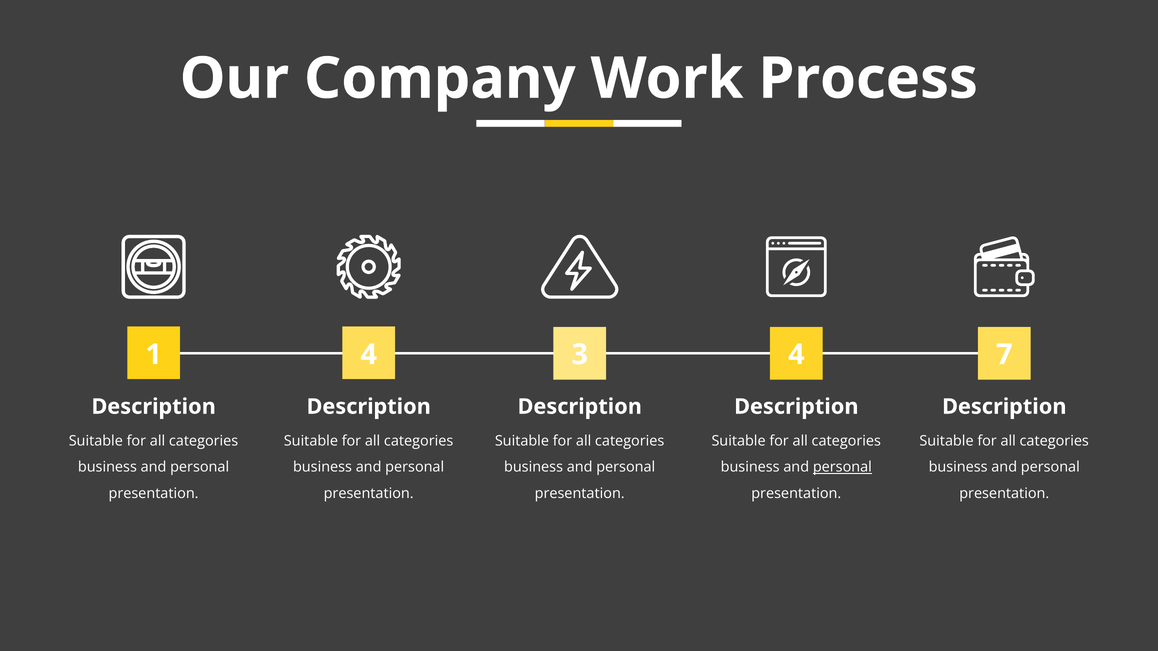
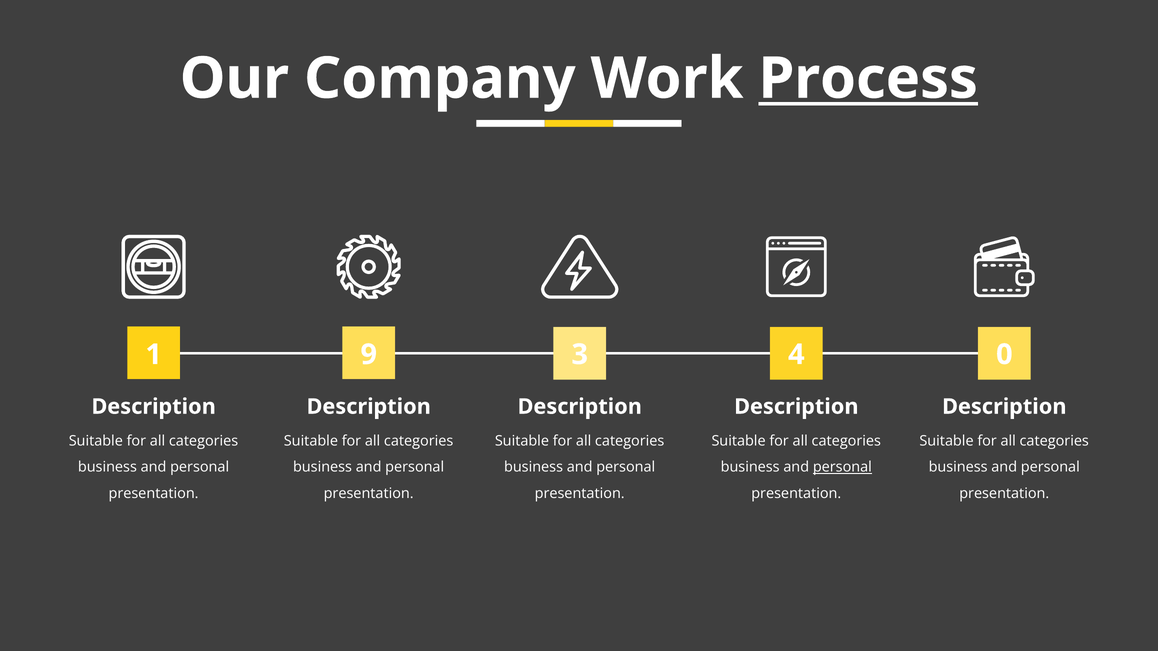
Process underline: none -> present (868, 79)
1 4: 4 -> 9 (369, 355)
7: 7 -> 0 (1004, 355)
